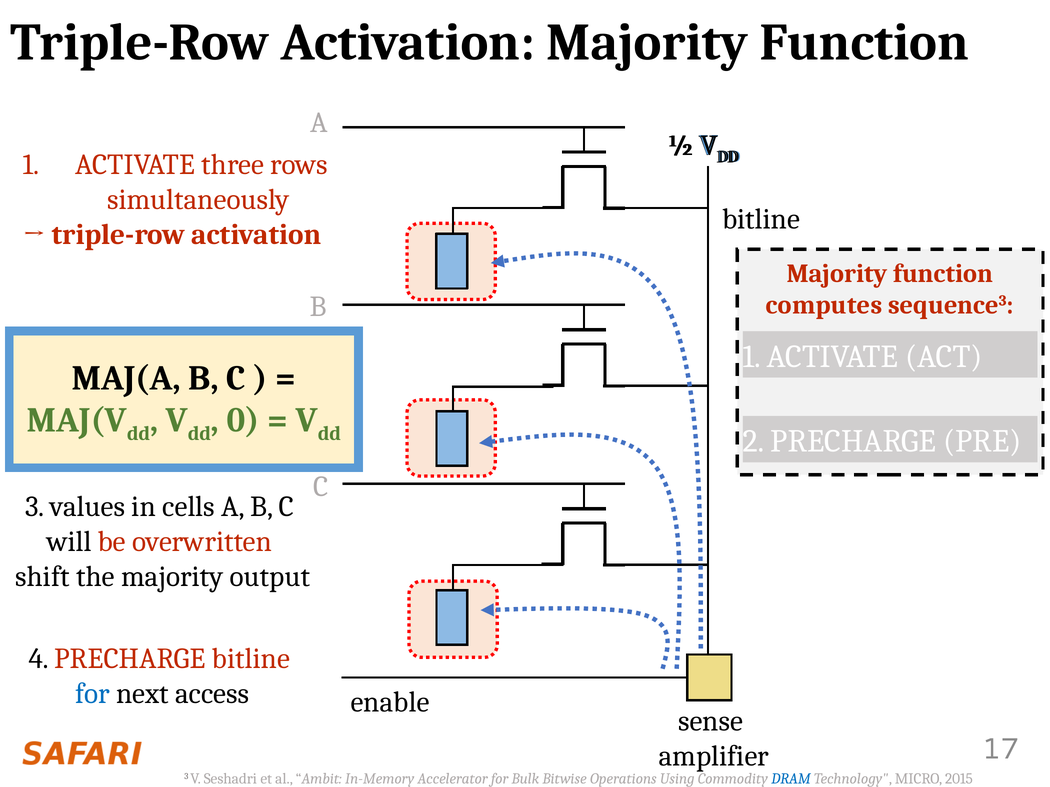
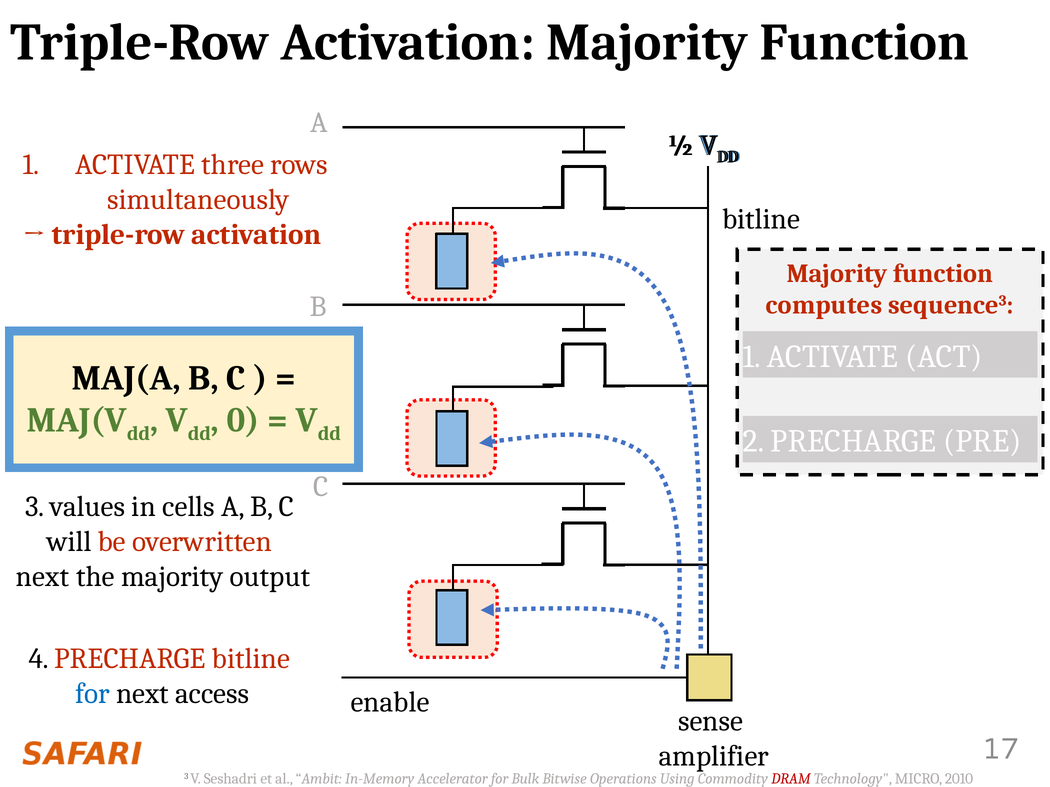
shift: shift -> next (42, 577)
DRAM colour: blue -> red (791, 779)
2015: 2015 -> 2010 (959, 779)
